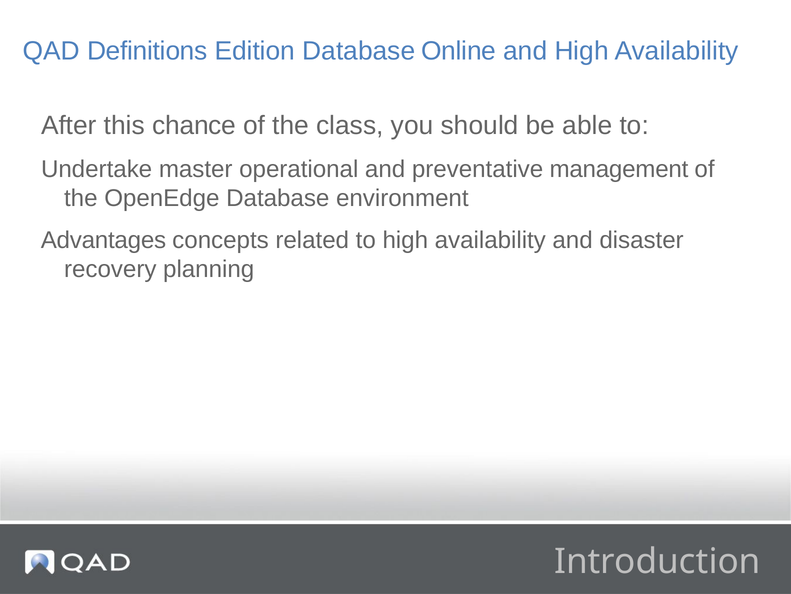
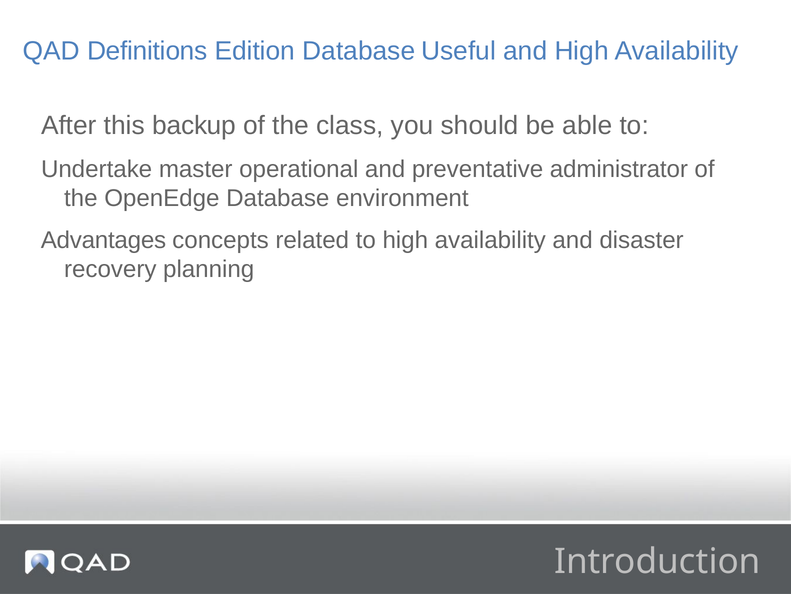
Online: Online -> Useful (459, 51)
chance: chance -> backup (194, 126)
management: management -> administrator (619, 169)
